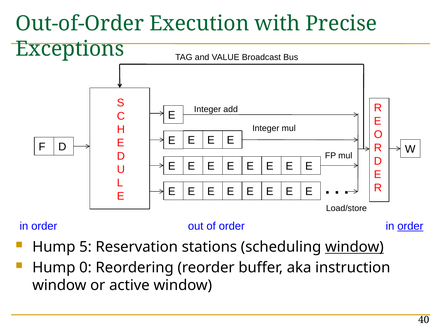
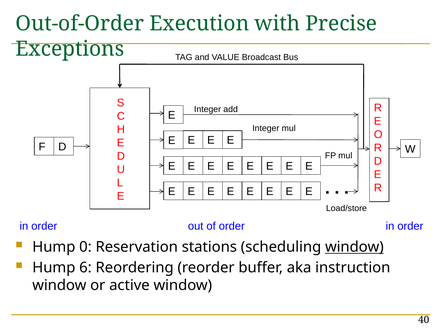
order underline: present -> none (410, 227)
5: 5 -> 0 (85, 248)
0: 0 -> 6 (85, 268)
